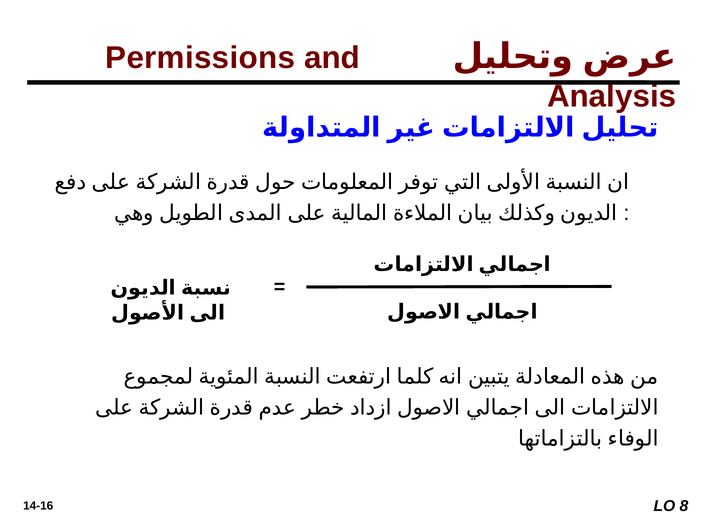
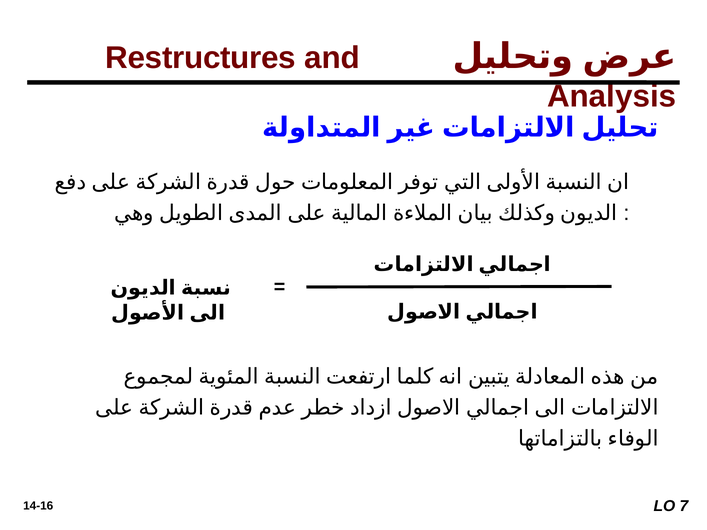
Permissions: Permissions -> Restructures (201, 58)
8: 8 -> 7 (684, 506)
